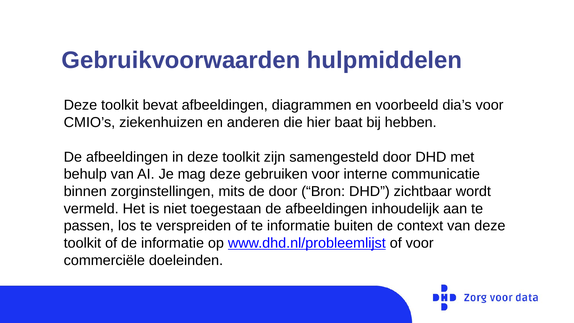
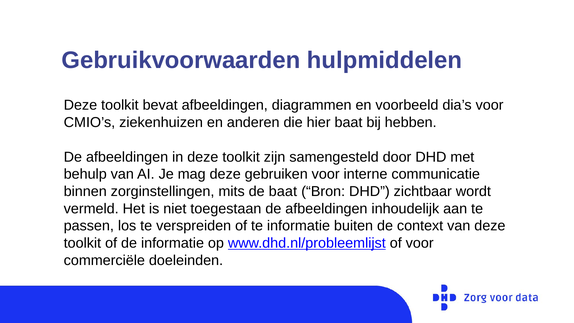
de door: door -> baat (283, 191)
